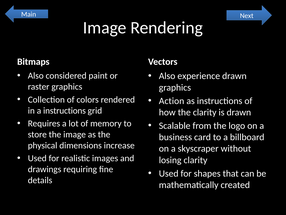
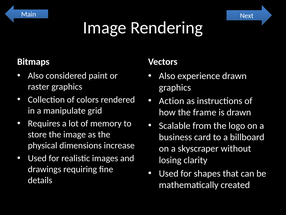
a instructions: instructions -> manipulate (64, 110)
the clarity: clarity -> frame (205, 112)
